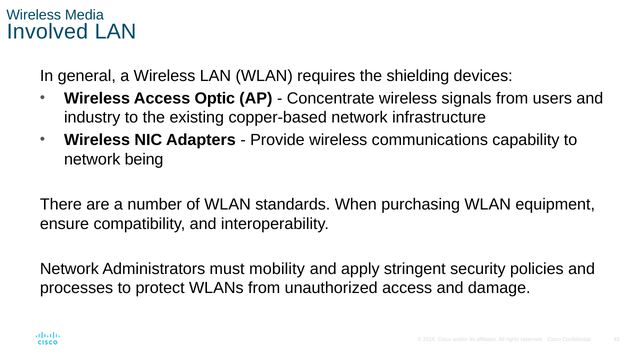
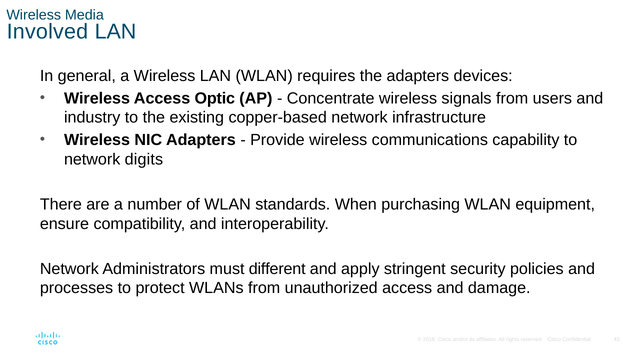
the shielding: shielding -> adapters (418, 76)
being: being -> digits (144, 160)
mobility: mobility -> different (277, 269)
